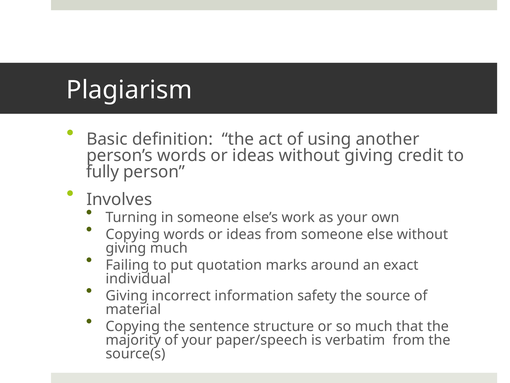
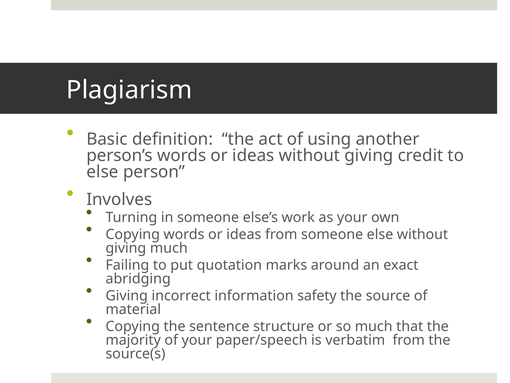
fully: fully -> else (102, 172)
individual: individual -> abridging (138, 279)
